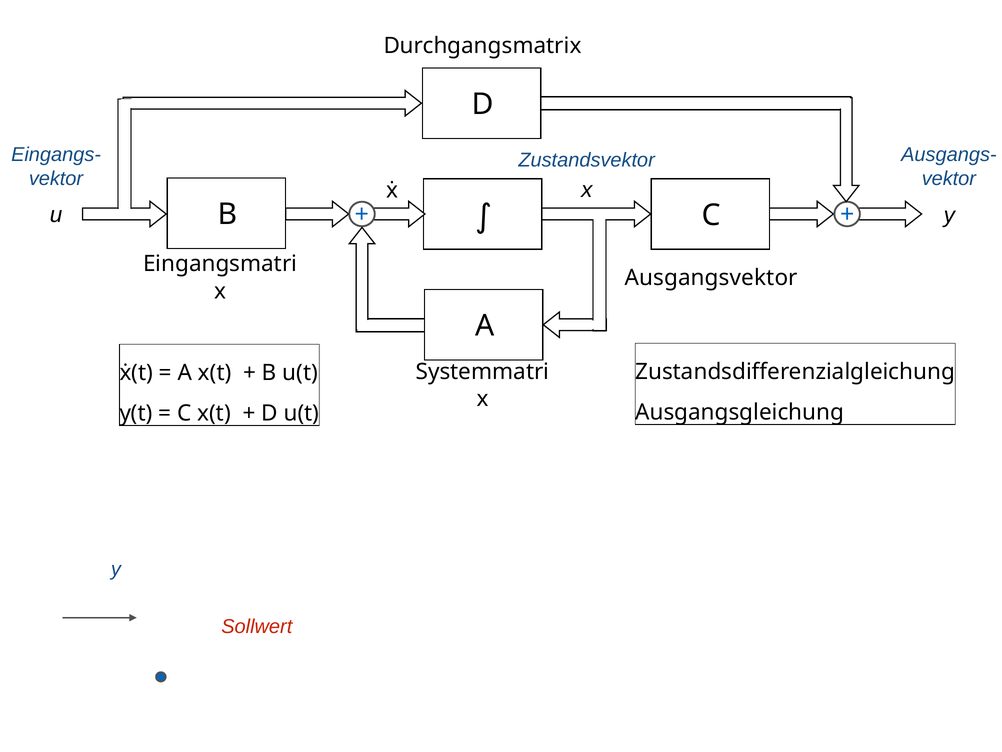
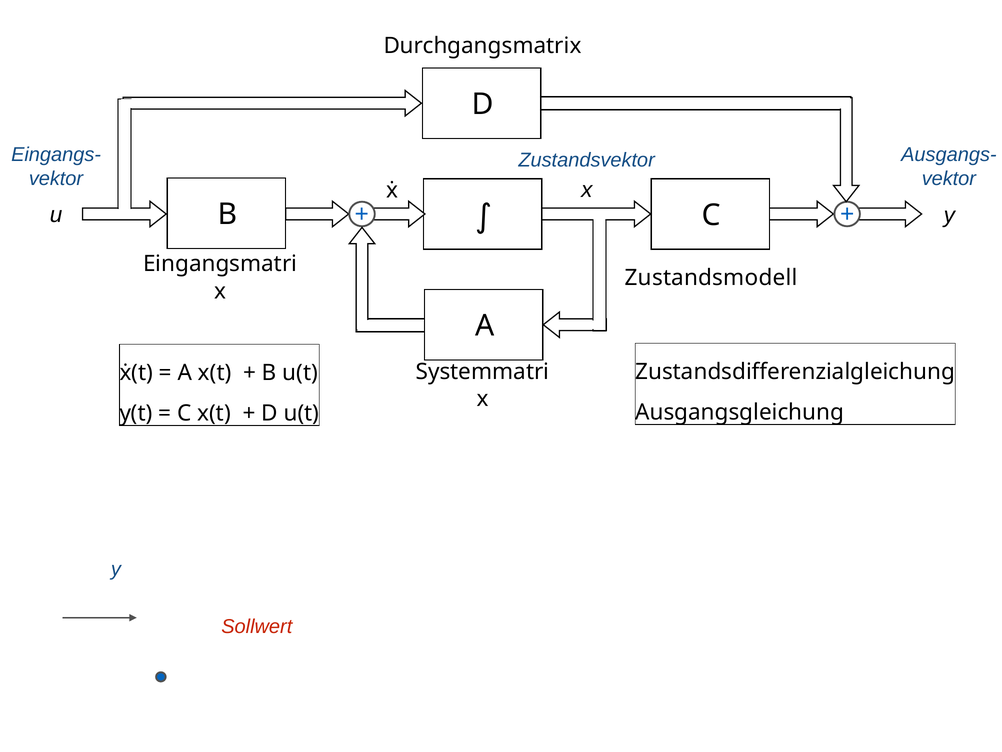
Ausgangsvektor: Ausgangsvektor -> Zustandsmodell (711, 277)
